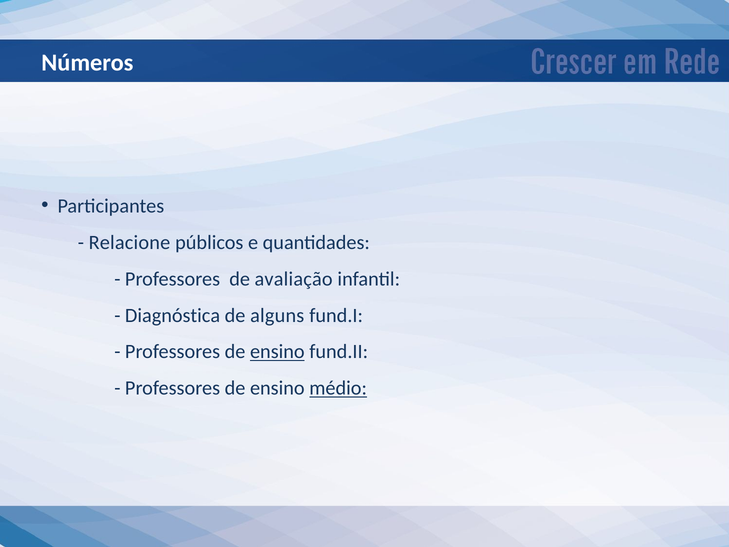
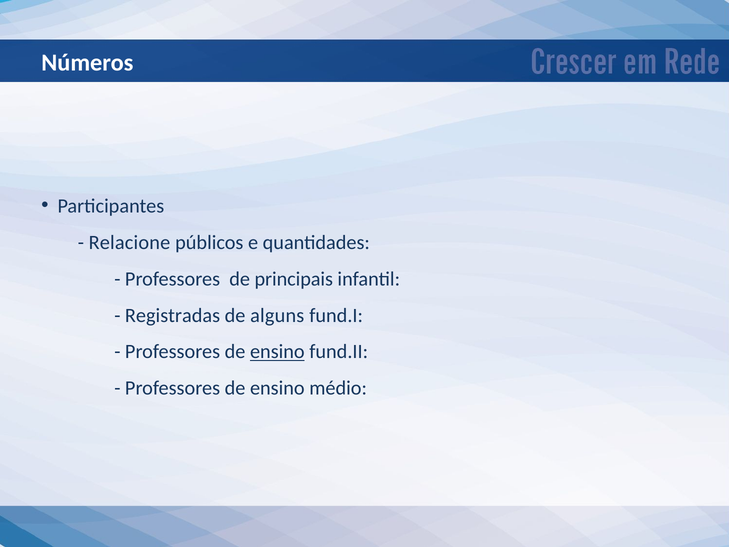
avaliação: avaliação -> principais (294, 279)
Diagnóstica: Diagnóstica -> Registradas (173, 315)
médio underline: present -> none (338, 388)
